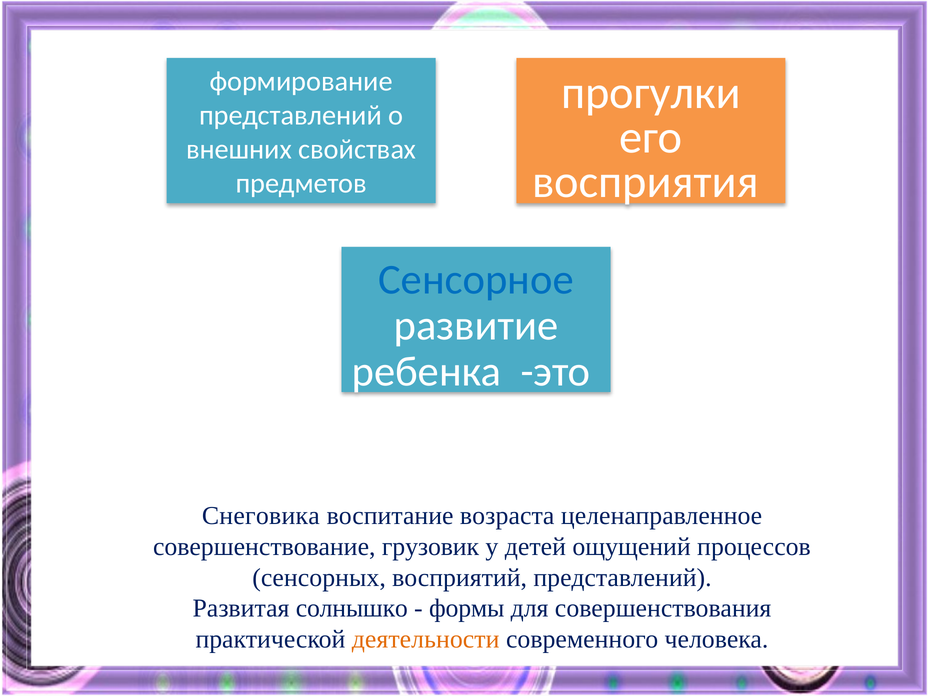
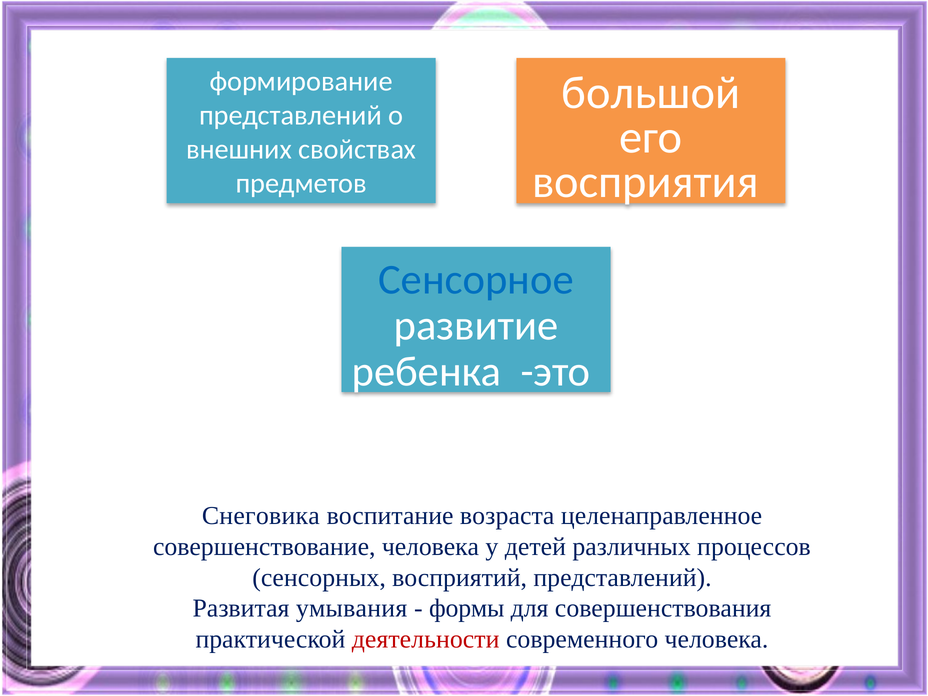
прогулки: прогулки -> большой (651, 93)
совершенствование грузовик: грузовик -> человека (430, 547)
ощущений: ощущений -> различных (632, 547)
солнышко: солнышко -> умывания (352, 608)
деятельности colour: orange -> red (426, 639)
